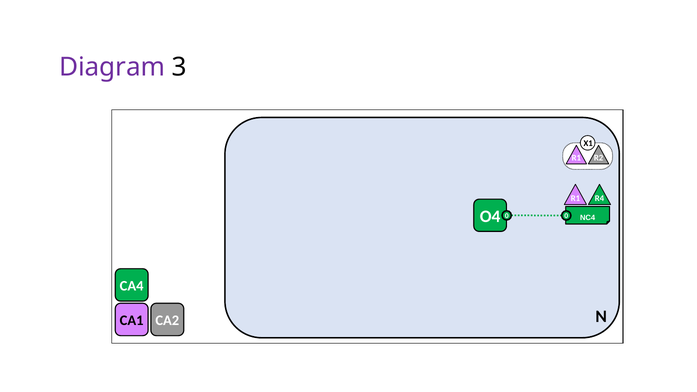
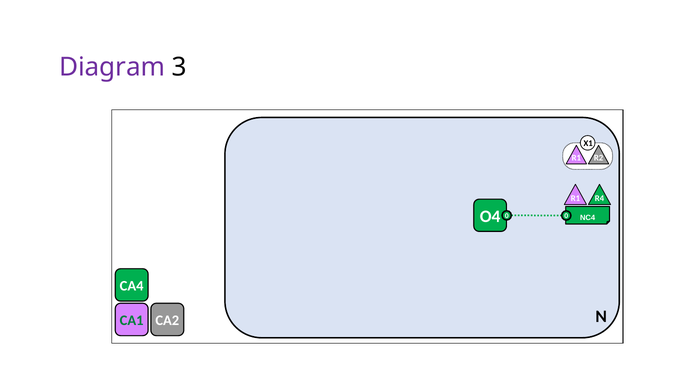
CA1 colour: black -> green (132, 321)
